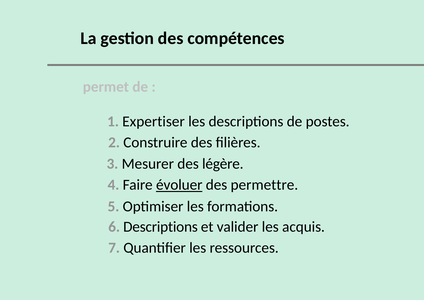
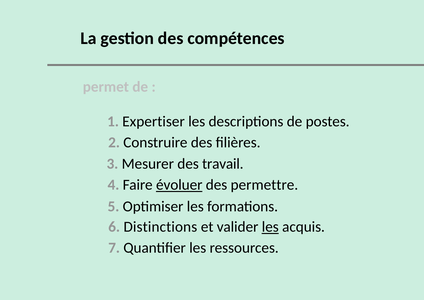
légère: légère -> travail (223, 164)
6 Descriptions: Descriptions -> Distinctions (160, 226)
les underline: none -> present (270, 226)
